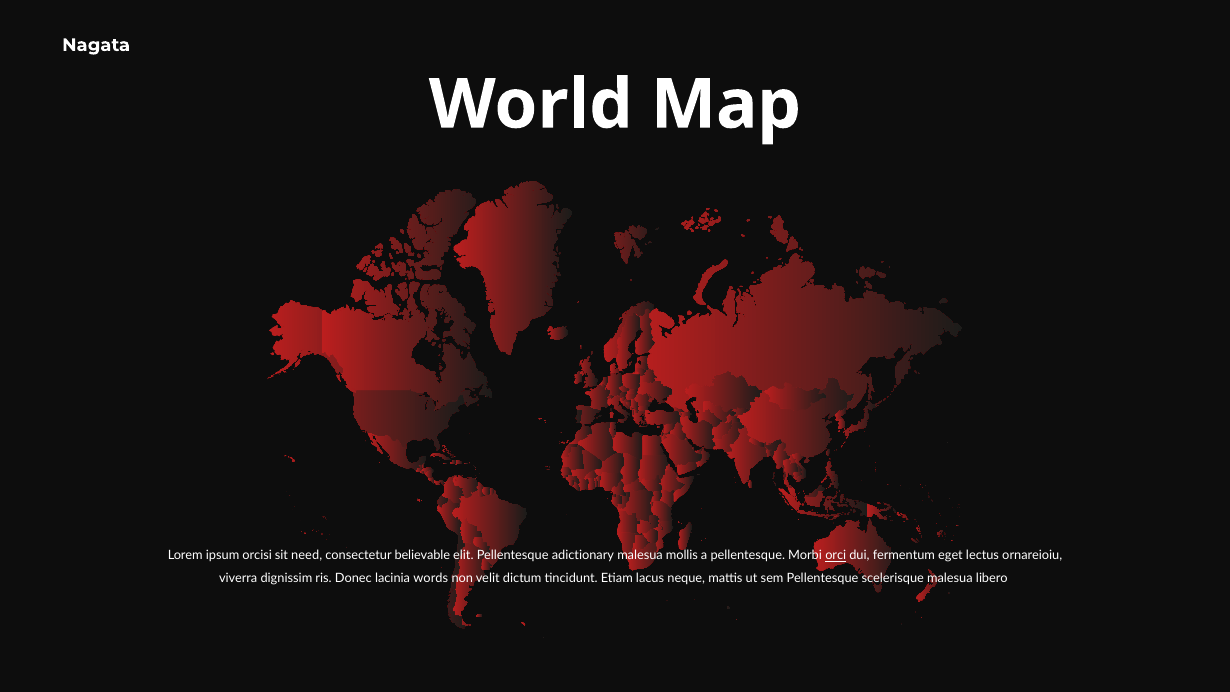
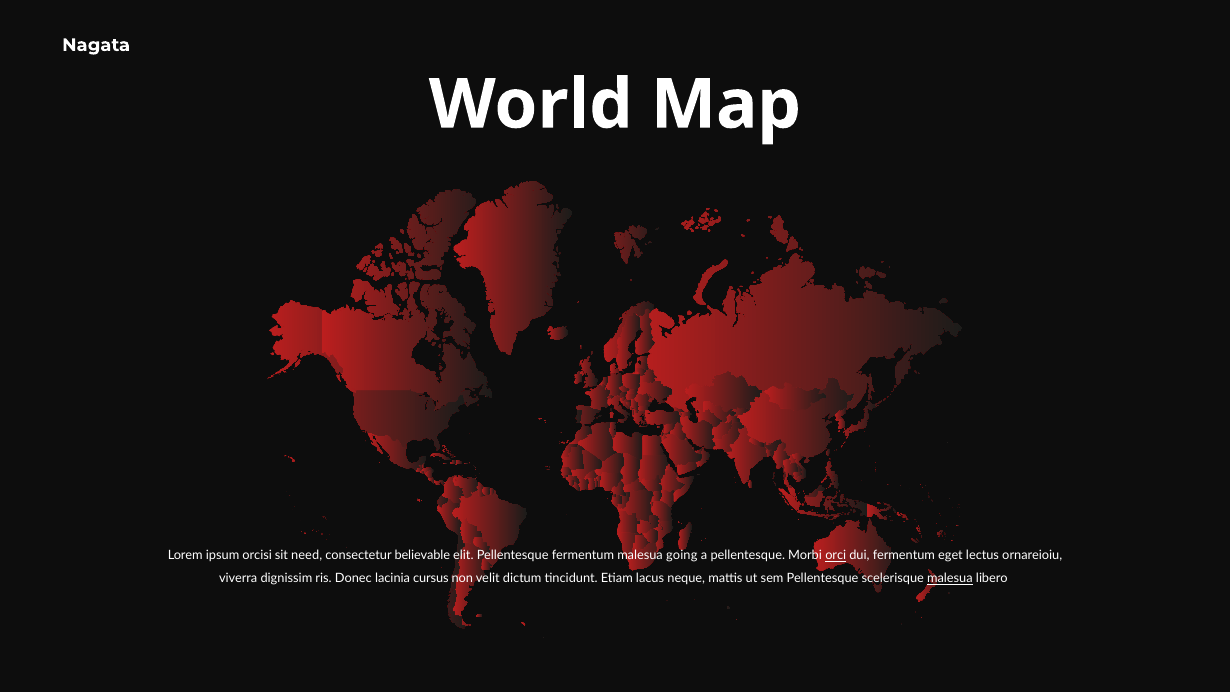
Pellentesque adictionary: adictionary -> fermentum (583, 555)
mollis: mollis -> going (682, 555)
words: words -> cursus (431, 578)
malesua underline: none -> present (950, 578)
